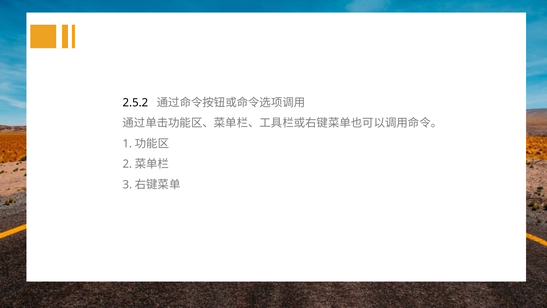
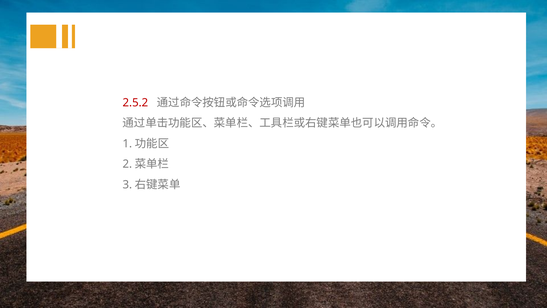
2.5.2 colour: black -> red (135, 102)
